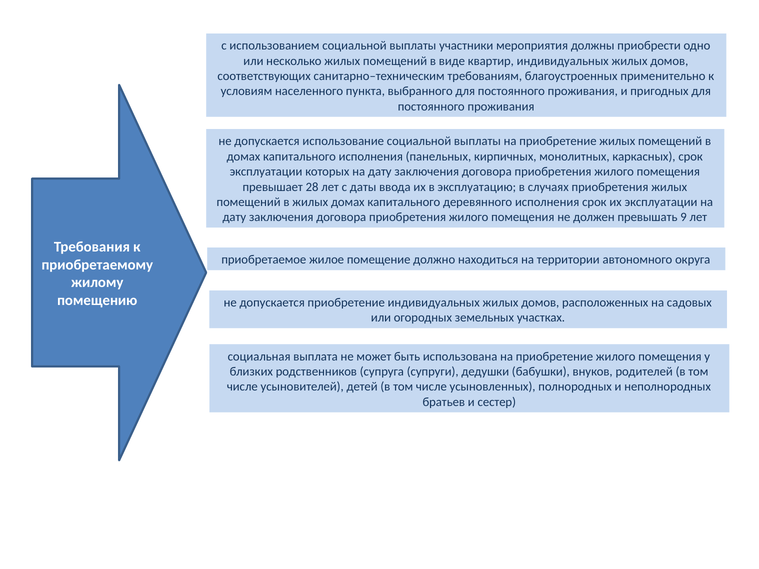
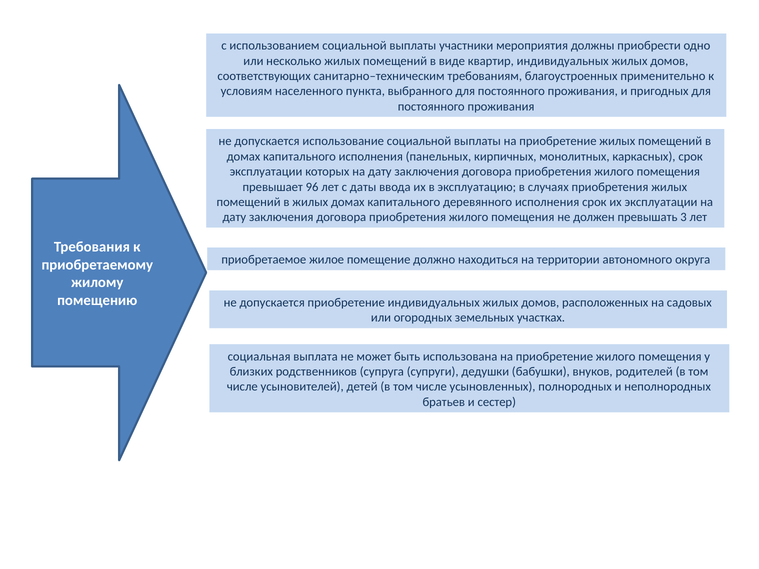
28: 28 -> 96 (312, 187)
9: 9 -> 3 (683, 217)
